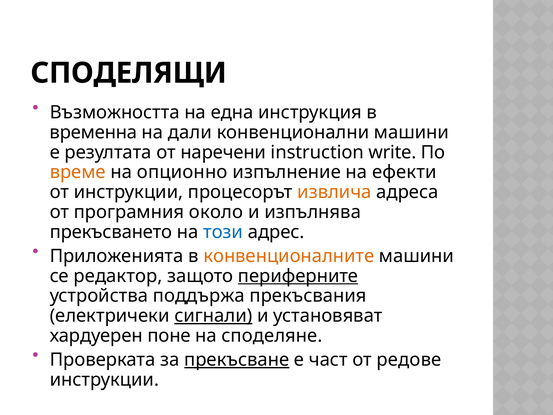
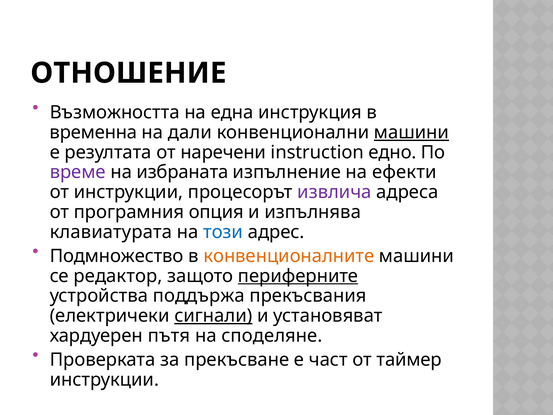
СПОДЕЛЯЩИ: СПОДЕЛЯЩИ -> ОТНОШЕНИЕ (128, 73)
машини underline: none -> present (412, 132)
write: write -> едно (392, 152)
време colour: orange -> purple (78, 172)
опционно: опционно -> избраната (182, 172)
извлича colour: orange -> purple (334, 192)
около: около -> опция (216, 212)
прекъсването: прекъсването -> клавиатурата (111, 232)
Приложенията: Приложенията -> Подмножество (117, 256)
поне: поне -> пътя (169, 335)
прекъсване underline: present -> none (237, 359)
редове: редове -> таймер (409, 359)
